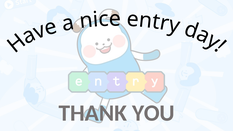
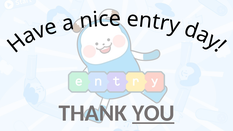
YOU underline: none -> present (153, 113)
